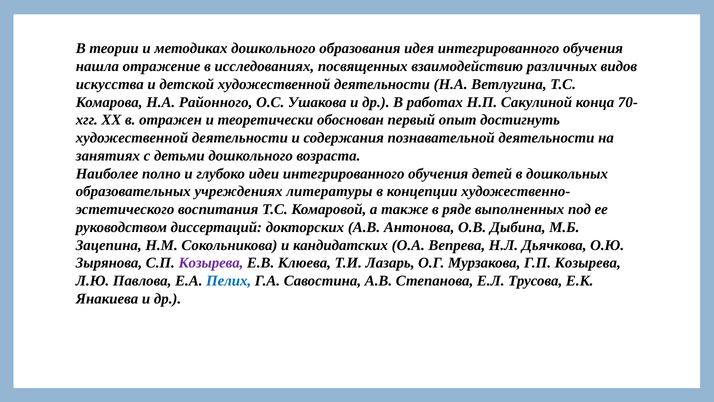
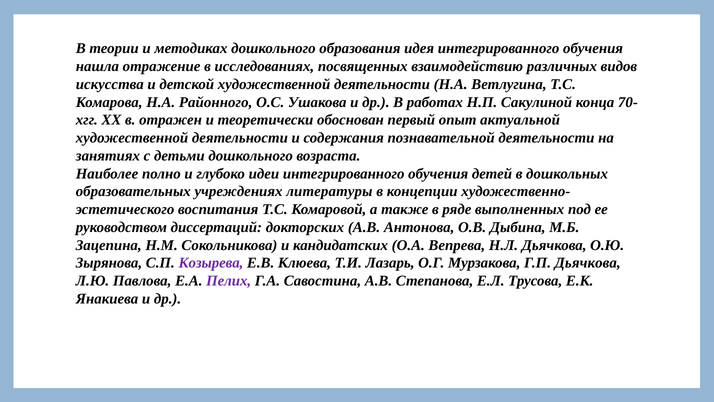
достигнуть: достигнуть -> актуальной (520, 120)
Г.П Козырева: Козырева -> Дьячкова (588, 263)
Пелих colour: blue -> purple (229, 281)
